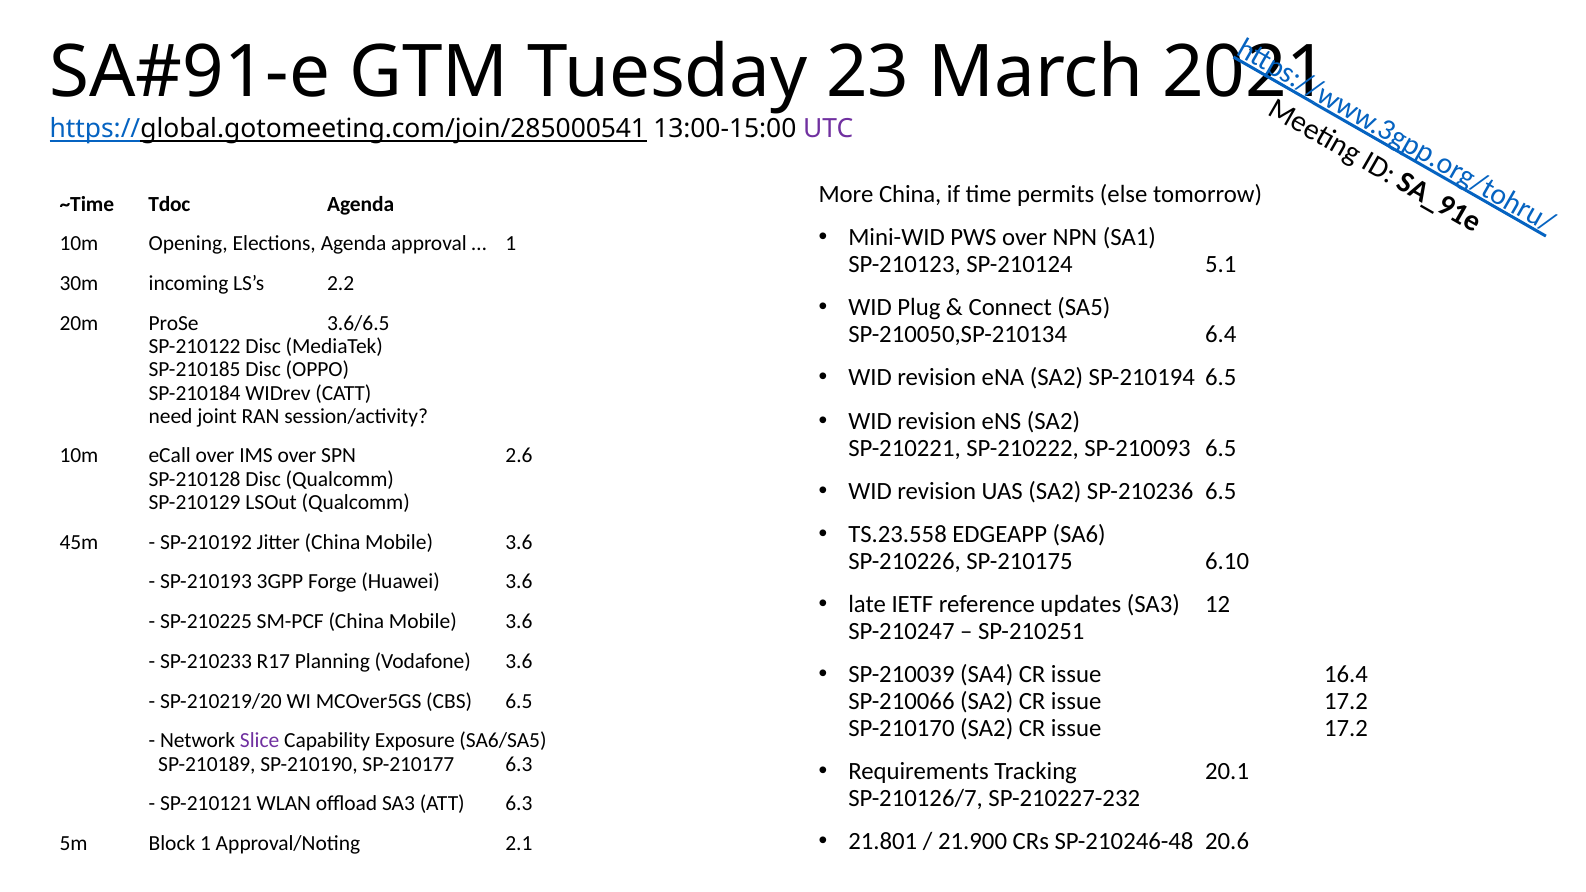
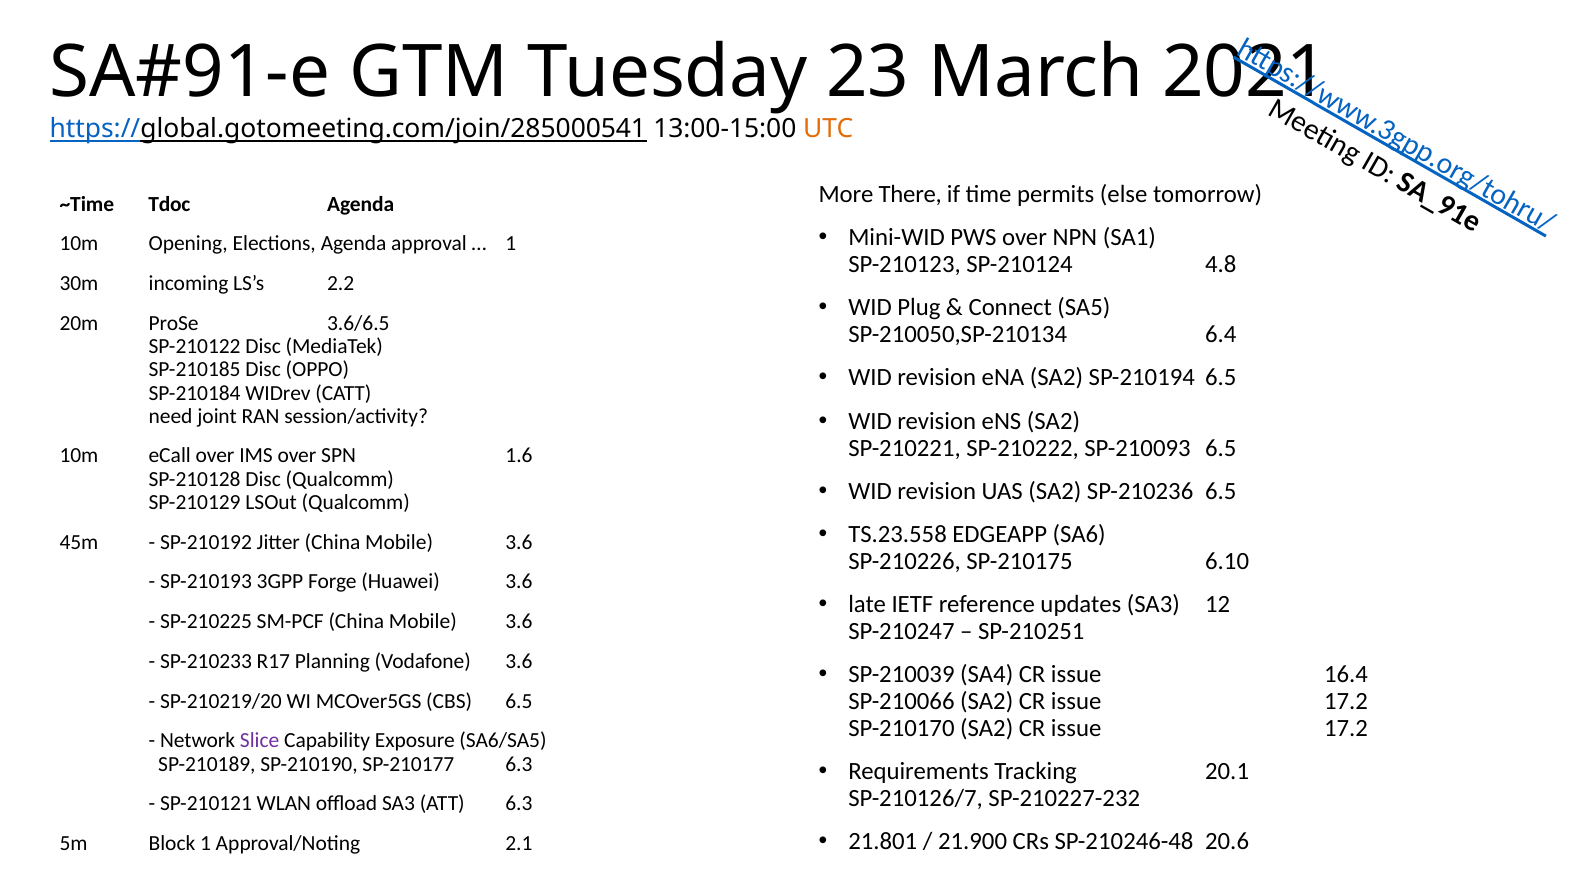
UTC colour: purple -> orange (828, 129)
More China: China -> There (910, 194)
5.1: 5.1 -> 4.8 (1221, 264)
2.6: 2.6 -> 1.6 (519, 456)
